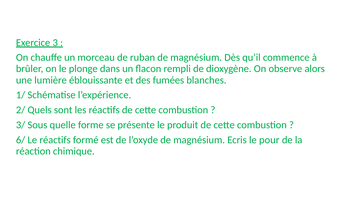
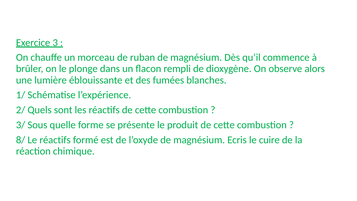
6/: 6/ -> 8/ (21, 140)
pour: pour -> cuire (269, 140)
